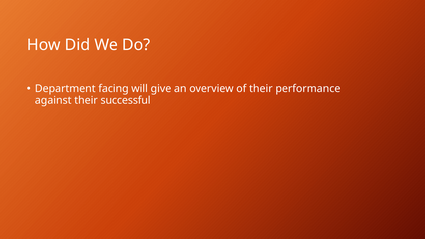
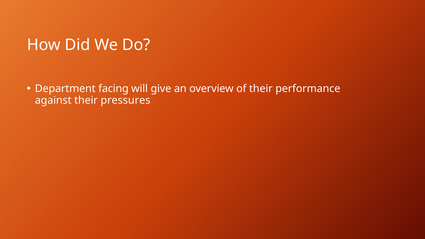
successful: successful -> pressures (125, 100)
